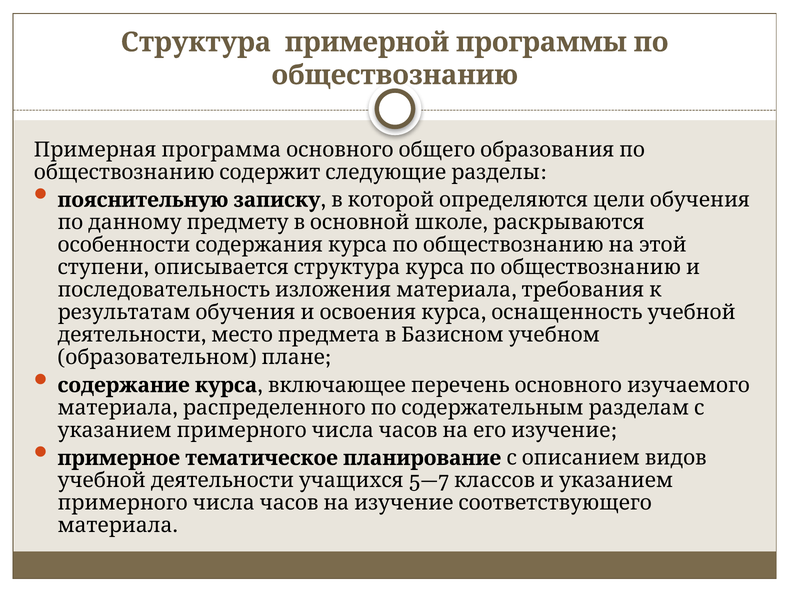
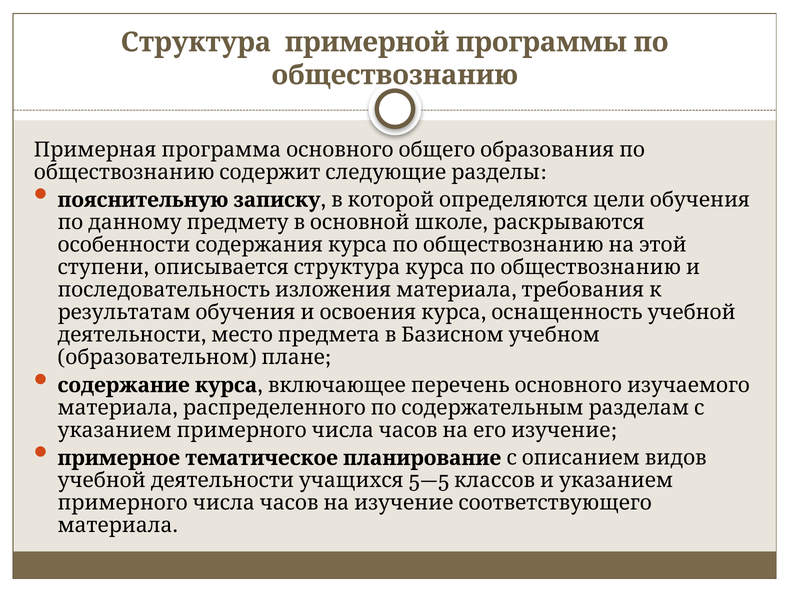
5—7: 5—7 -> 5—5 (429, 481)
